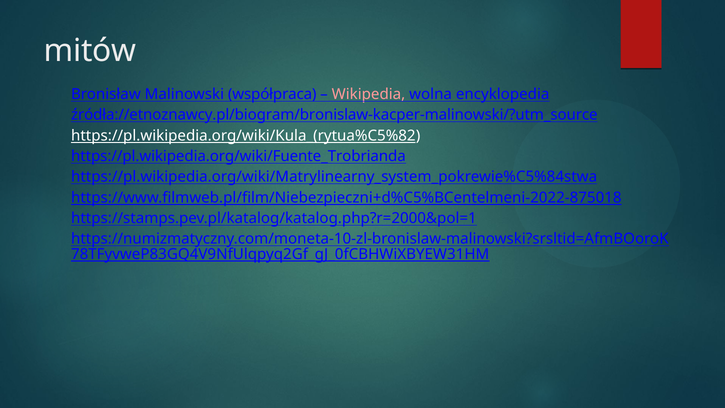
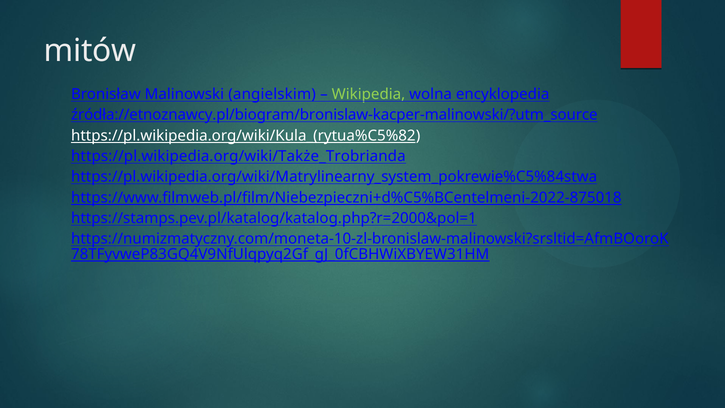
współpraca: współpraca -> angielskim (272, 94)
Wikipedia colour: pink -> light green (369, 94)
https://pl.wikipedia.org/wiki/Fuente_Trobrianda: https://pl.wikipedia.org/wiki/Fuente_Trobrianda -> https://pl.wikipedia.org/wiki/Także_Trobrianda (238, 156)
